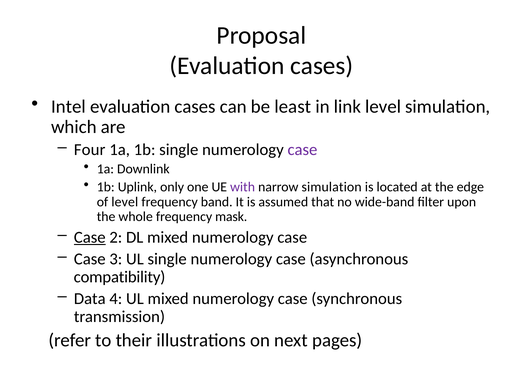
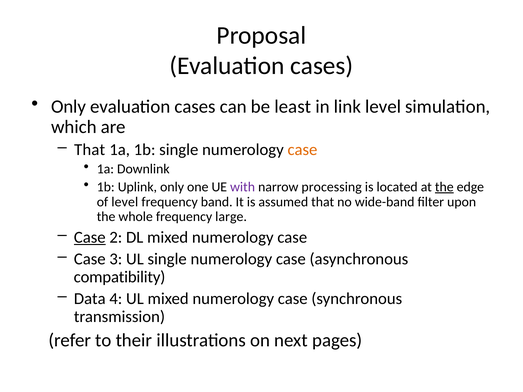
Intel: Intel -> Only (68, 107)
Four: Four -> That (90, 150)
case colour: purple -> orange (302, 150)
narrow simulation: simulation -> processing (332, 187)
the underline: none -> present (444, 187)
mask: mask -> large (231, 217)
